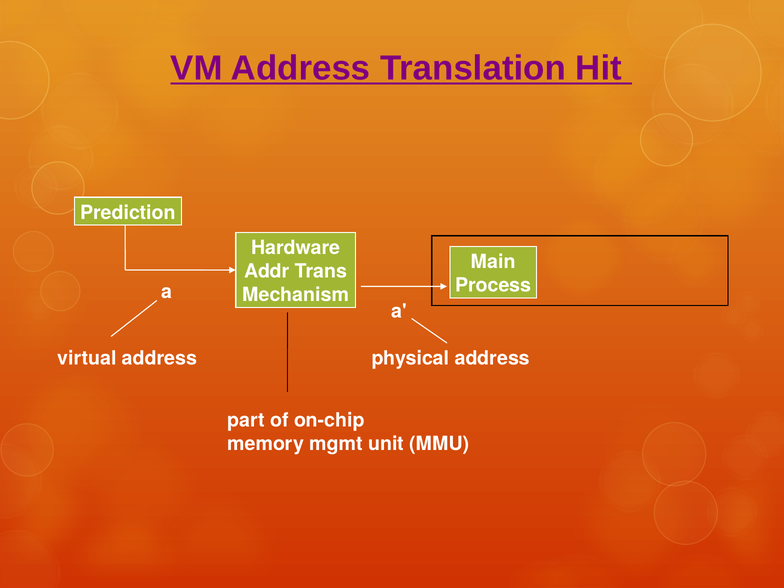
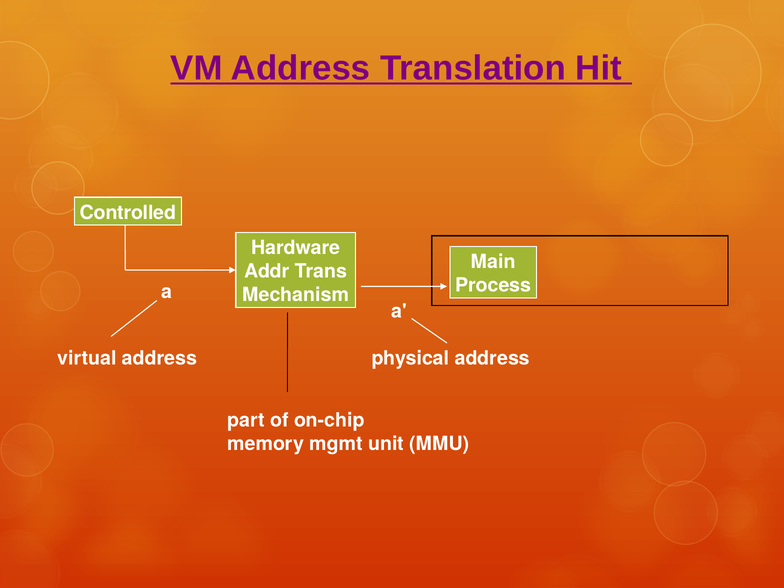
Prediction: Prediction -> Controlled (128, 213)
